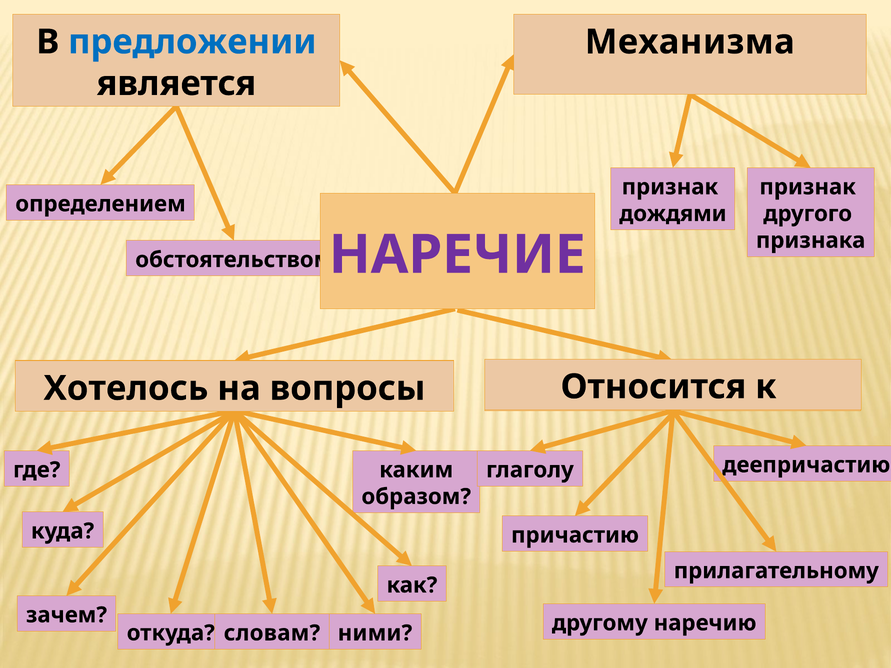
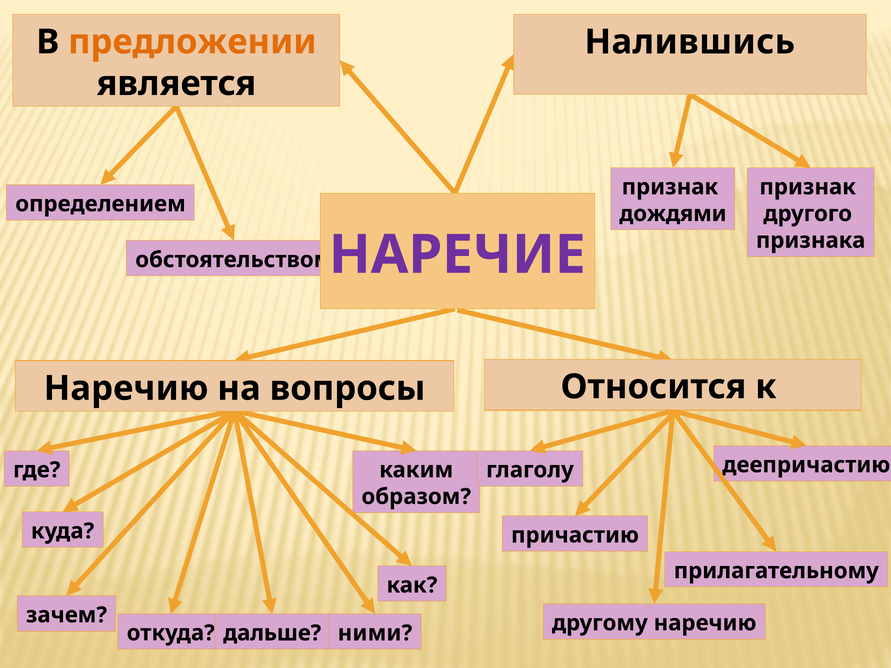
предложении colour: blue -> orange (192, 42)
Механизма: Механизма -> Налившись (690, 42)
Хотелось: Хотелось -> Наречию (126, 388)
словам: словам -> дальше (272, 633)
